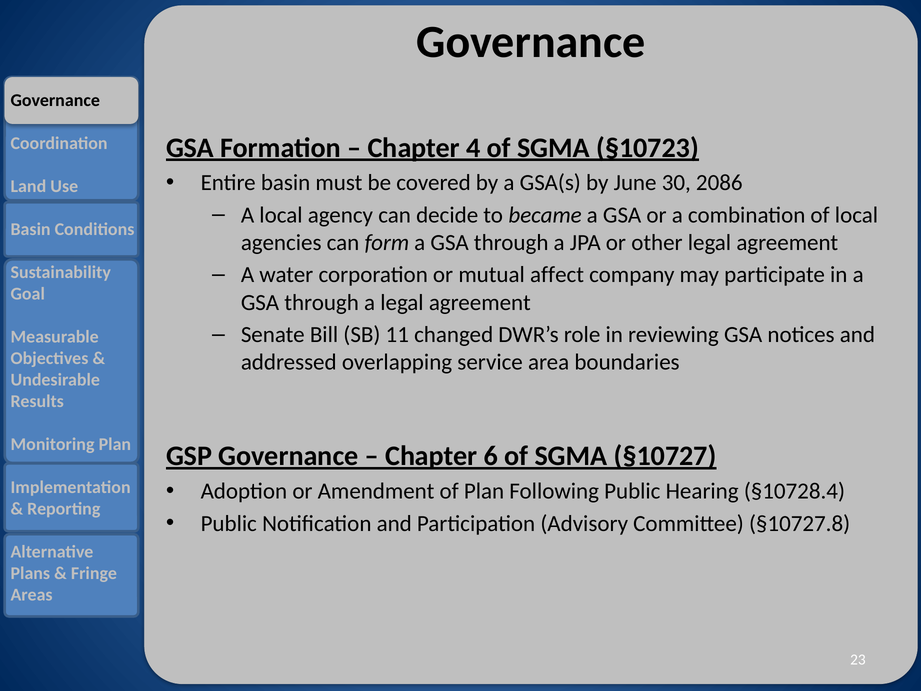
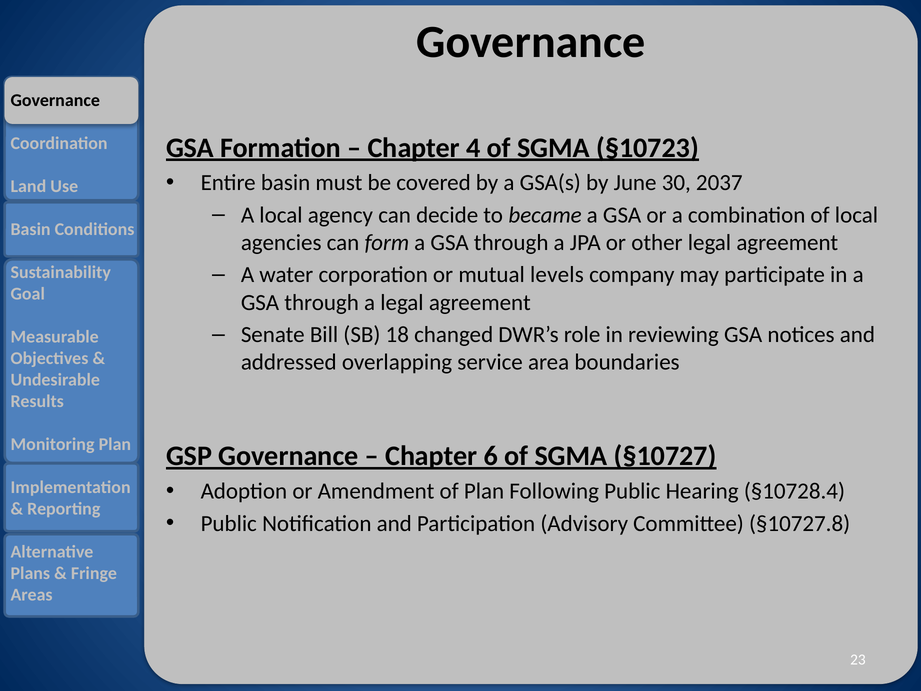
2086: 2086 -> 2037 (719, 183)
affect: affect -> levels (557, 275)
11: 11 -> 18 (397, 335)
